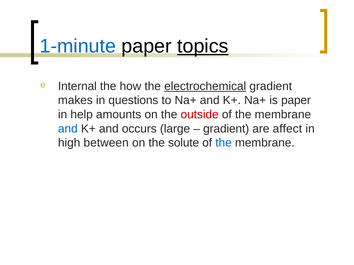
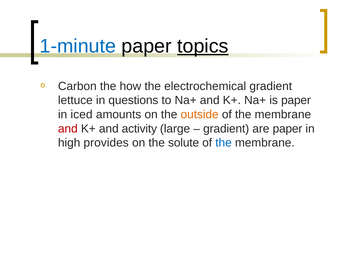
Internal: Internal -> Carbon (77, 86)
electrochemical underline: present -> none (205, 86)
makes: makes -> lettuce (75, 101)
help: help -> iced (82, 115)
outside colour: red -> orange (200, 115)
and colour: blue -> red (68, 129)
occurs: occurs -> activity (139, 129)
are affect: affect -> paper (287, 129)
between: between -> provides (106, 143)
